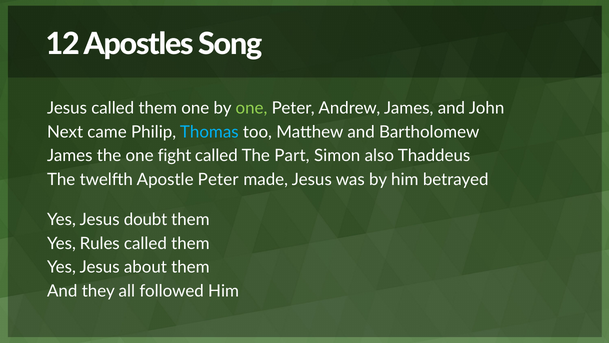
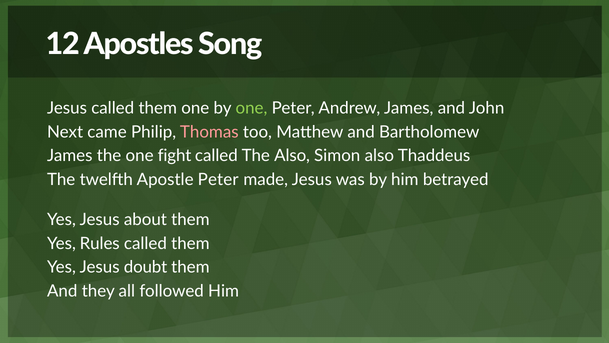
Thomas colour: light blue -> pink (209, 132)
The Part: Part -> Also (292, 156)
doubt: doubt -> about (145, 220)
about: about -> doubt (146, 267)
